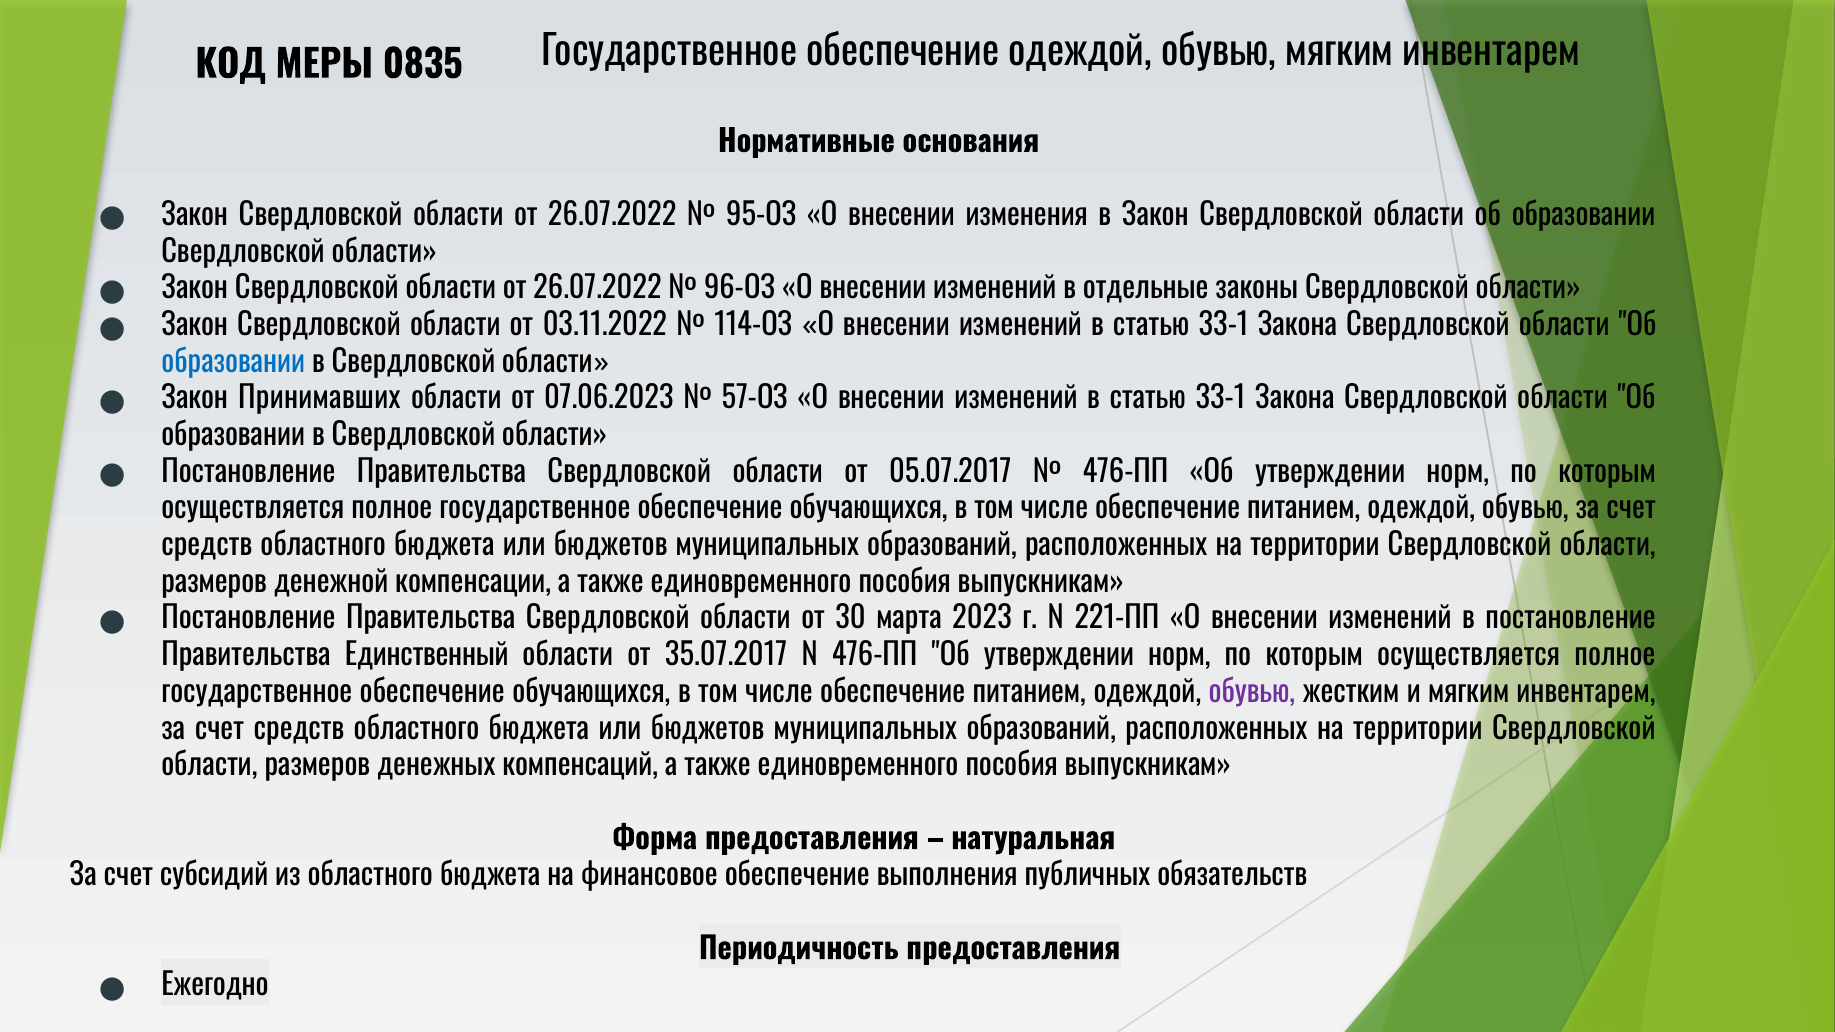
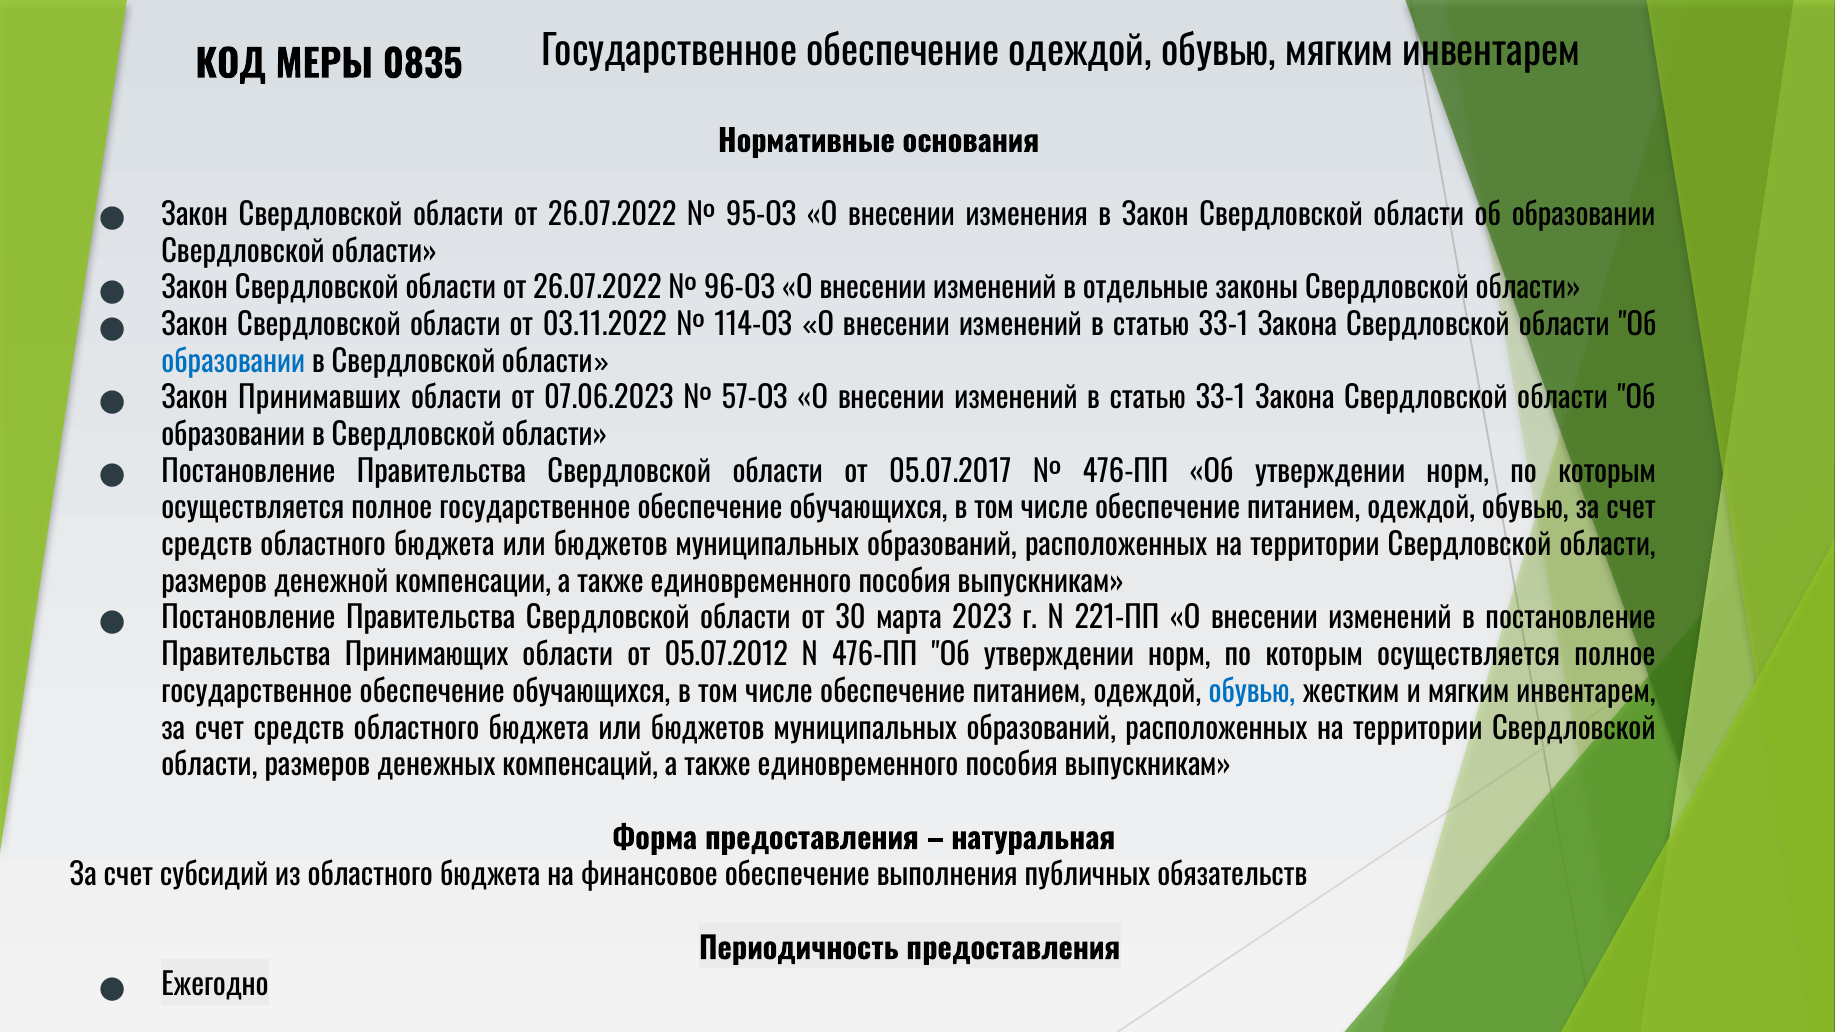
Единственный: Единственный -> Принимающих (427, 656)
35.07.2017: 35.07.2017 -> 05.07.2012 (726, 656)
обувью colour: purple -> blue (1252, 692)
